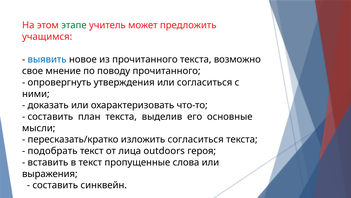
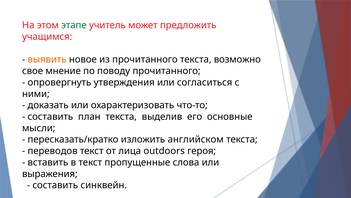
выявить colour: blue -> orange (47, 59)
изложить согласиться: согласиться -> английском (196, 139)
подобрать: подобрать -> переводов (53, 151)
